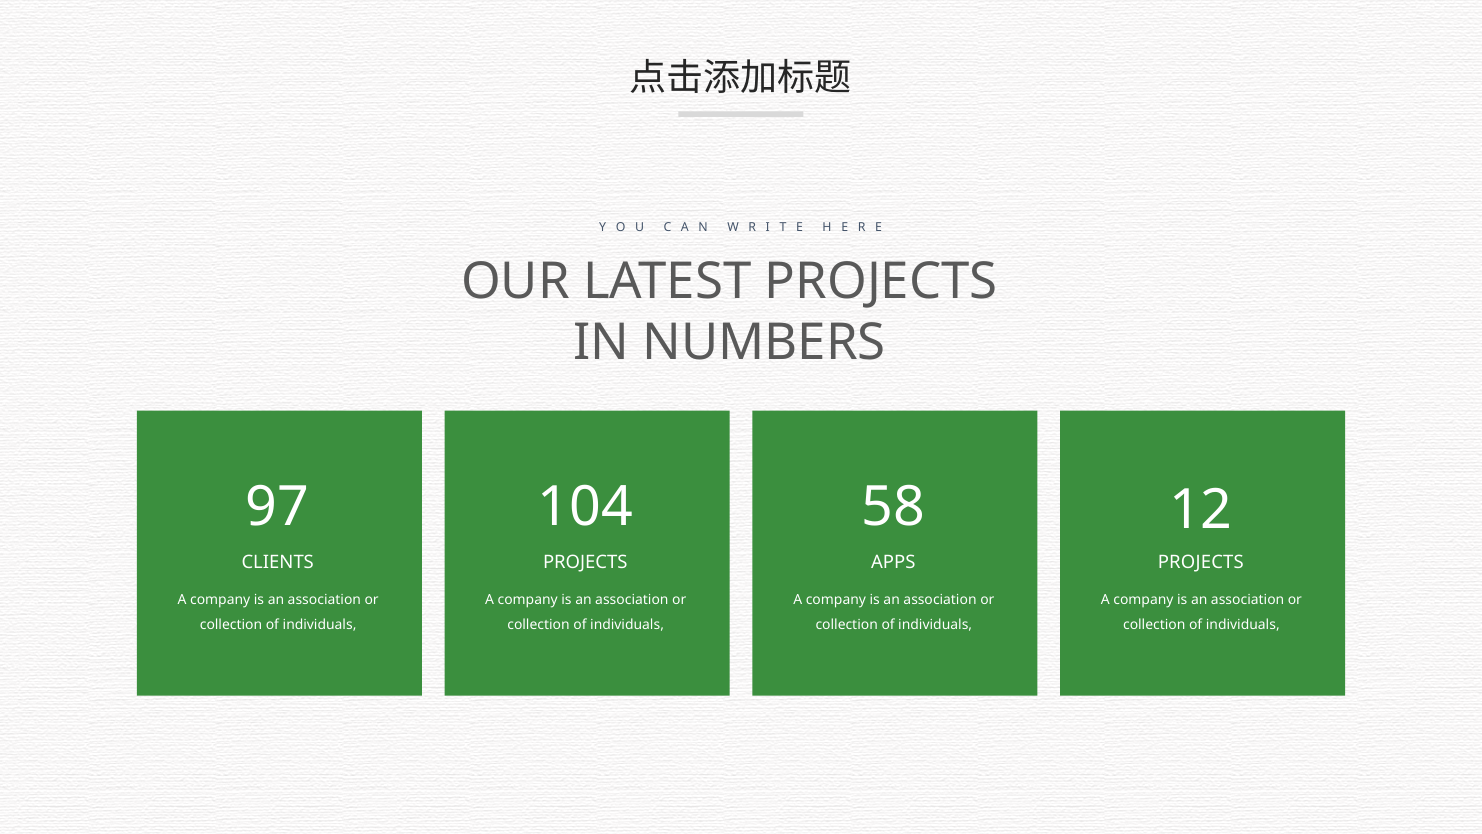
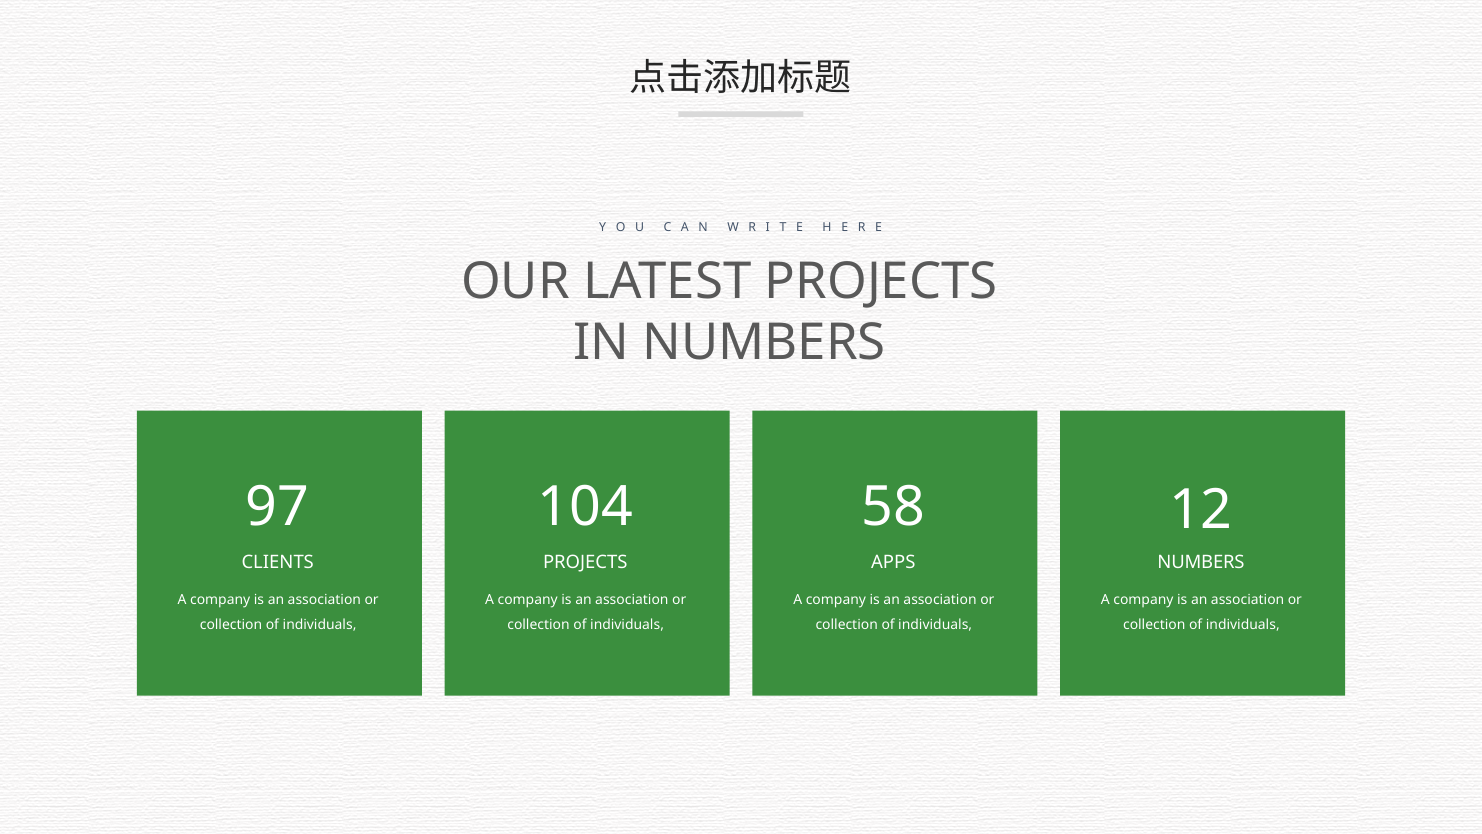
PROJECTS: PROJECTS -> NUMBERS (1201, 562)
